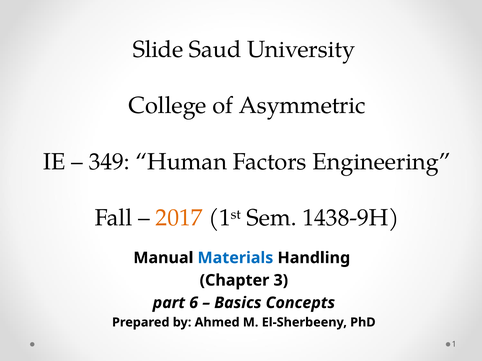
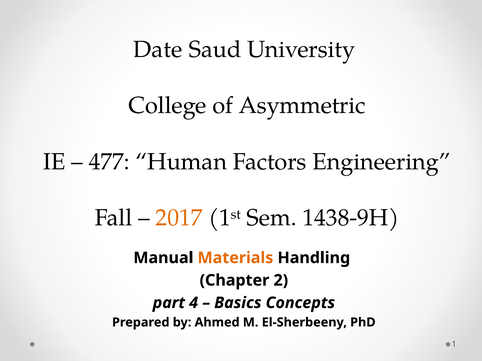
Slide: Slide -> Date (158, 49)
349: 349 -> 477 (109, 162)
Materials colour: blue -> orange (235, 258)
3: 3 -> 2 (281, 281)
6: 6 -> 4 (194, 303)
